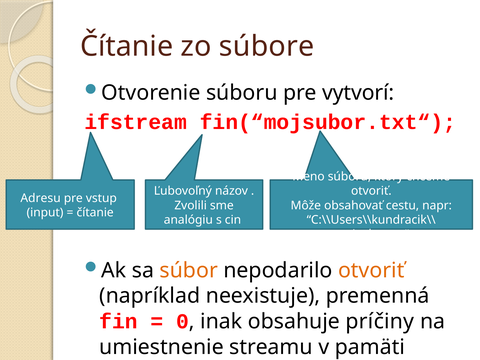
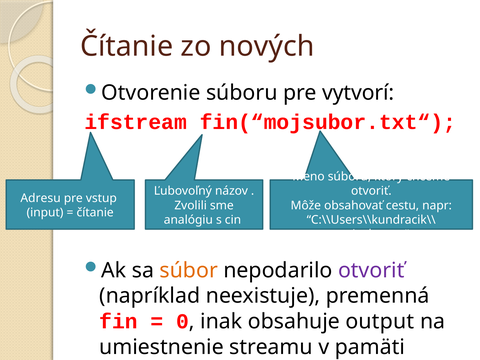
súbore: súbore -> nových (267, 46)
otvoriť colour: orange -> purple (371, 270)
príčiny: príčiny -> output (380, 322)
